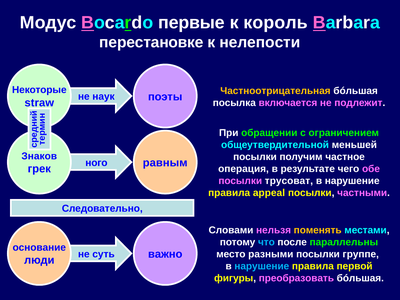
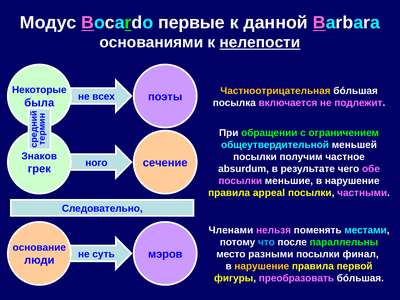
король: король -> данной (276, 23)
перестановке: перестановке -> основаниями (151, 43)
нелепости underline: none -> present (260, 43)
наук: наук -> всех (104, 97)
straw: straw -> была (39, 103)
равным: равным -> сечение (165, 163)
операция: операция -> absurdum (244, 169)
трусоват: трусоват -> меньшие (289, 181)
Словами: Словами -> Членами (231, 230)
поменять colour: yellow -> white (318, 230)
важно: важно -> мэров (165, 254)
группе: группе -> финал (361, 254)
нарушение colour: light blue -> yellow (262, 266)
